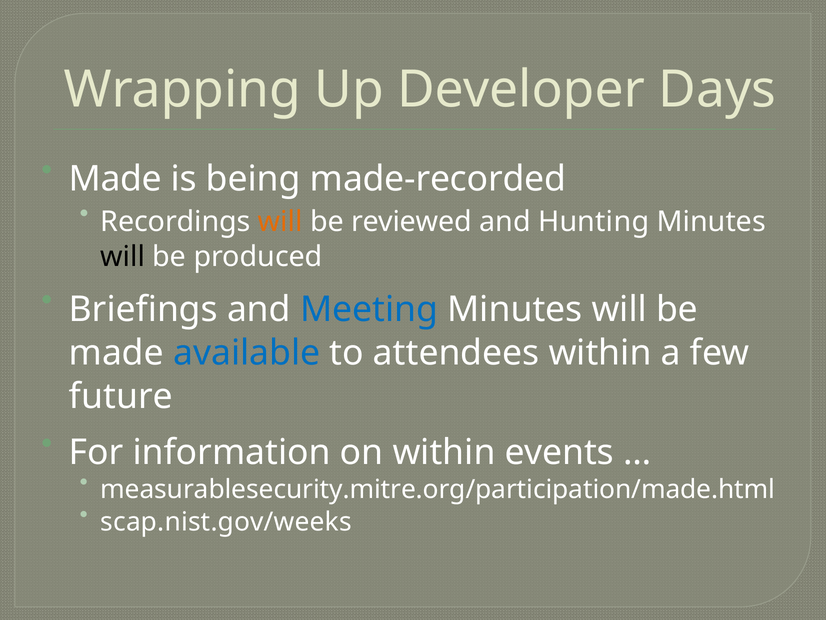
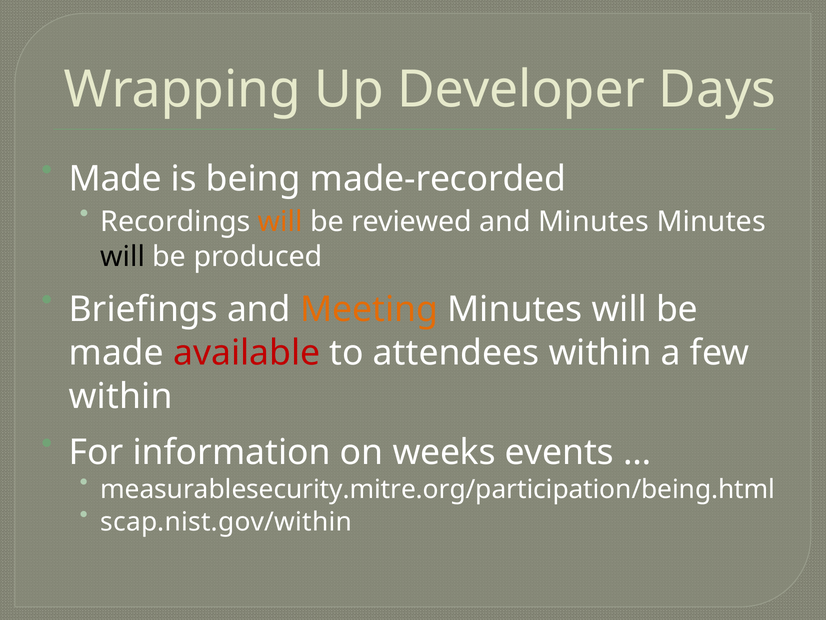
and Hunting: Hunting -> Minutes (594, 222)
Meeting colour: blue -> orange (369, 309)
available colour: blue -> red (247, 353)
future: future -> within (121, 396)
on within: within -> weeks (444, 452)
measurablesecurity.mitre.org/participation/made.html: measurablesecurity.mitre.org/participation/made.html -> measurablesecurity.mitre.org/participation/being.html (438, 489)
scap.nist.gov/weeks: scap.nist.gov/weeks -> scap.nist.gov/within (226, 522)
